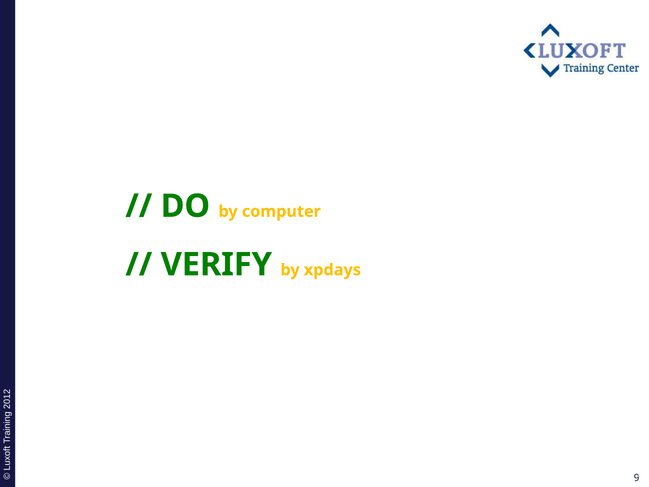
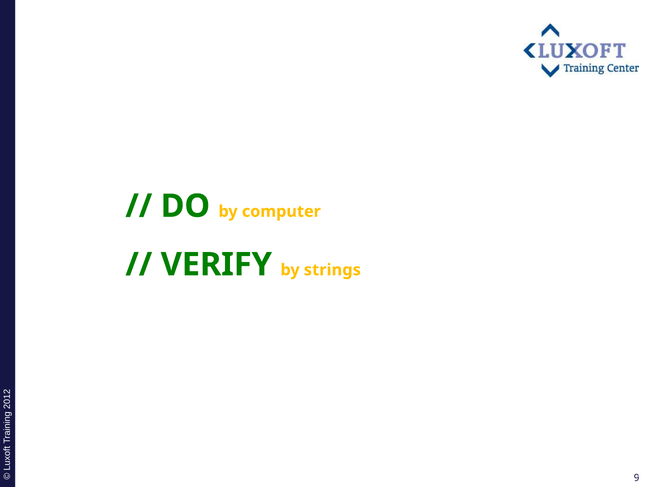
xpdays: xpdays -> strings (332, 270)
